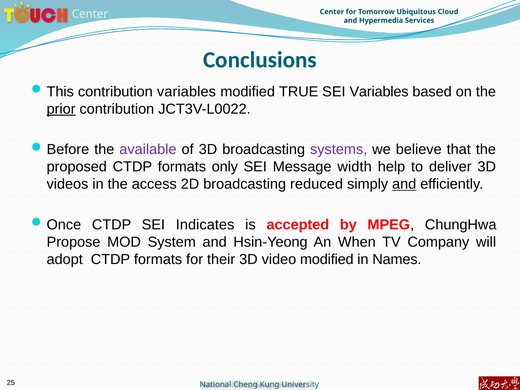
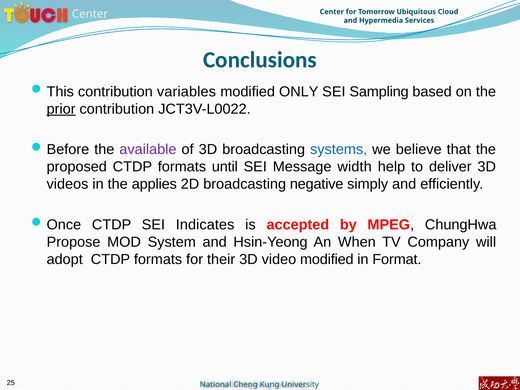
TRUE: TRUE -> ONLY (299, 92)
SEI Variables: Variables -> Sampling (379, 92)
systems colour: purple -> blue (339, 149)
only: only -> until (225, 167)
access: access -> applies (154, 184)
reduced: reduced -> negative (317, 184)
and underline: present -> none (404, 184)
Names: Names -> Format (397, 259)
